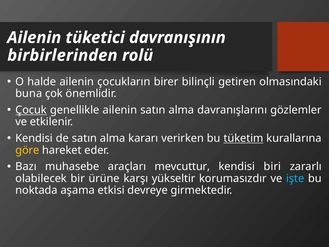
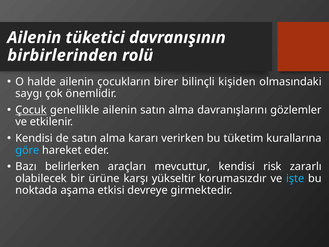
getiren: getiren -> kişiden (237, 82)
buna: buna -> saygı (29, 93)
tüketim underline: present -> none (243, 138)
göre colour: yellow -> light blue (27, 150)
muhasebe: muhasebe -> belirlerken (72, 166)
biri: biri -> risk (272, 166)
